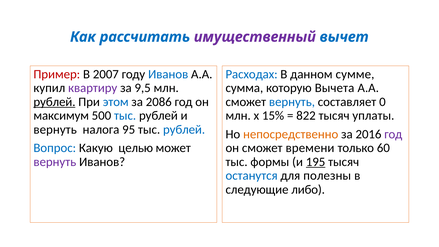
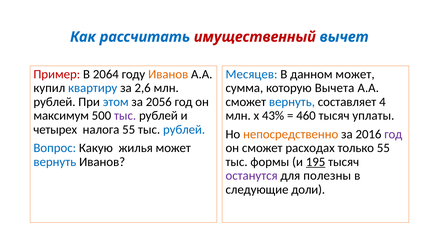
имущественный colour: purple -> red (255, 37)
2007: 2007 -> 2064 (106, 74)
Иванов colour: blue -> orange (168, 74)
Расходах: Расходах -> Месяцев (252, 74)
данном сумме: сумме -> может (355, 74)
квартиру colour: purple -> blue (93, 88)
9,5: 9,5 -> 2,6 (143, 88)
рублей underline: present -> none (54, 102)
2086: 2086 -> 2056 (159, 102)
0: 0 -> 4 (382, 102)
тыс colour: blue -> purple (125, 116)
15%: 15% -> 43% (273, 116)
822: 822 -> 460 (306, 116)
вернуть: вернуть -> четырех (55, 130)
налога 95: 95 -> 55 (129, 130)
целью: целью -> жилья (136, 148)
времени: времени -> расходах (310, 148)
только 60: 60 -> 55 (383, 148)
вернуть colour: purple -> blue (55, 162)
останутся colour: blue -> purple (252, 176)
либо: либо -> доли (308, 189)
